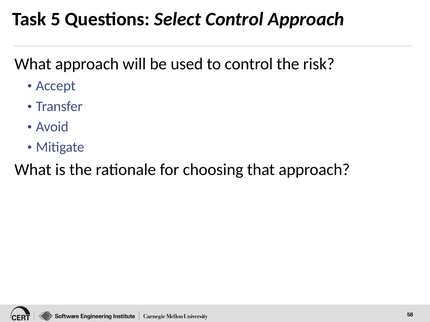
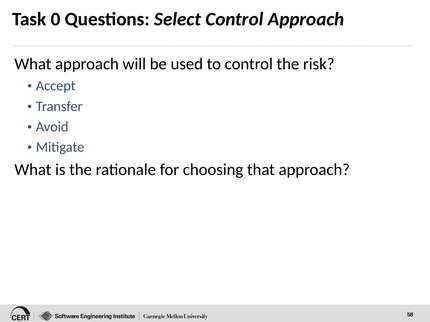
5: 5 -> 0 (56, 19)
